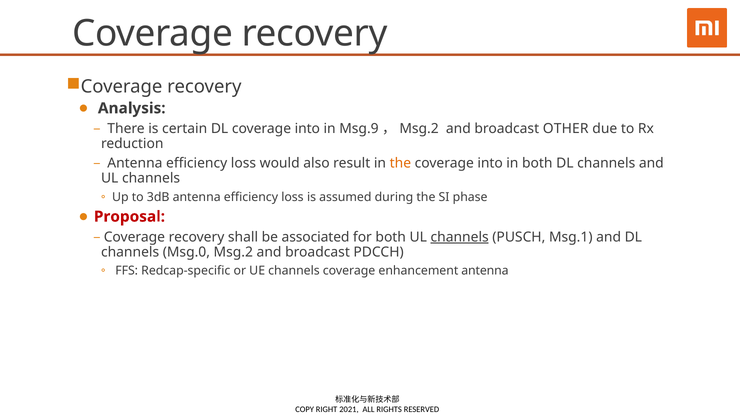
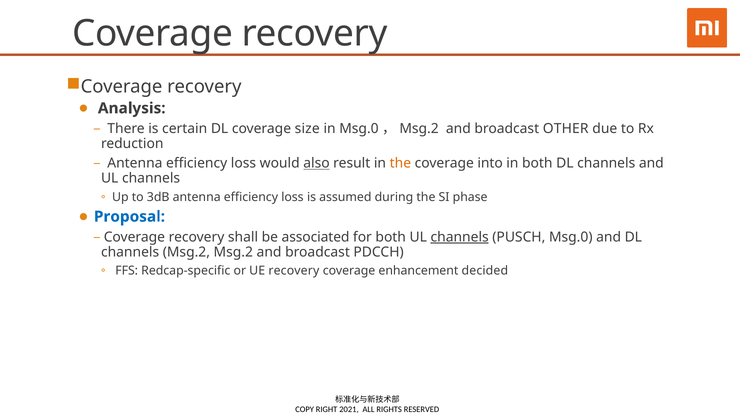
DL coverage into: into -> size (307, 129)
in Msg.9: Msg.9 -> Msg.0 (359, 129)
also underline: none -> present (316, 163)
Proposal colour: red -> blue (129, 217)
PUSCH Msg.1: Msg.1 -> Msg.0 (571, 237)
channels Msg.0: Msg.0 -> Msg.2 (186, 252)
UE channels: channels -> recovery (294, 271)
enhancement antenna: antenna -> decided (485, 271)
